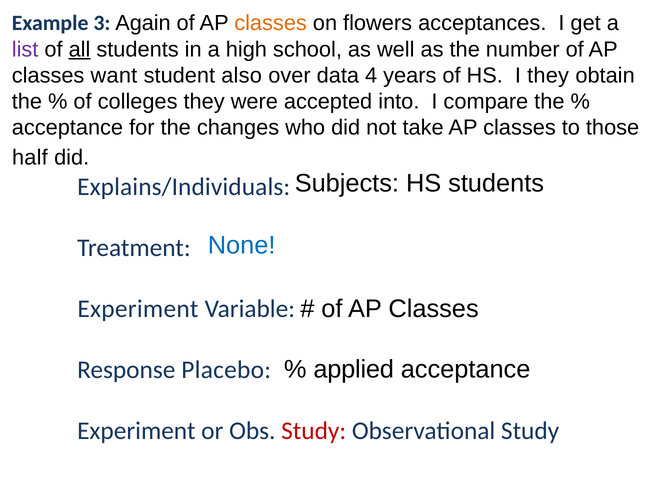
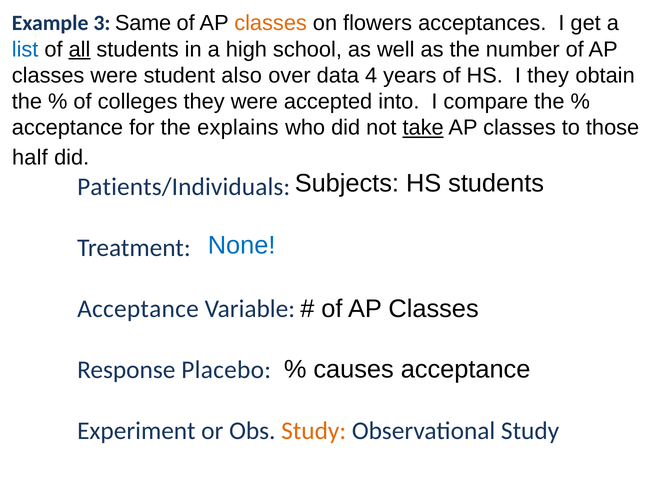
Again: Again -> Same (143, 23)
list colour: purple -> blue (25, 49)
classes want: want -> were (114, 75)
changes: changes -> explains (238, 128)
take underline: none -> present (423, 128)
Explains/Individuals: Explains/Individuals -> Patients/Individuals (184, 187)
Experiment: Experiment -> Acceptance (138, 309)
applied: applied -> causes (354, 369)
Study colour: red -> orange (314, 431)
